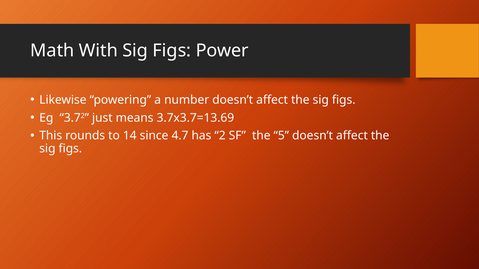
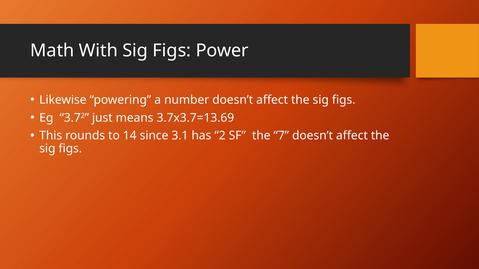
4.7: 4.7 -> 3.1 (180, 136)
5: 5 -> 7 (281, 136)
